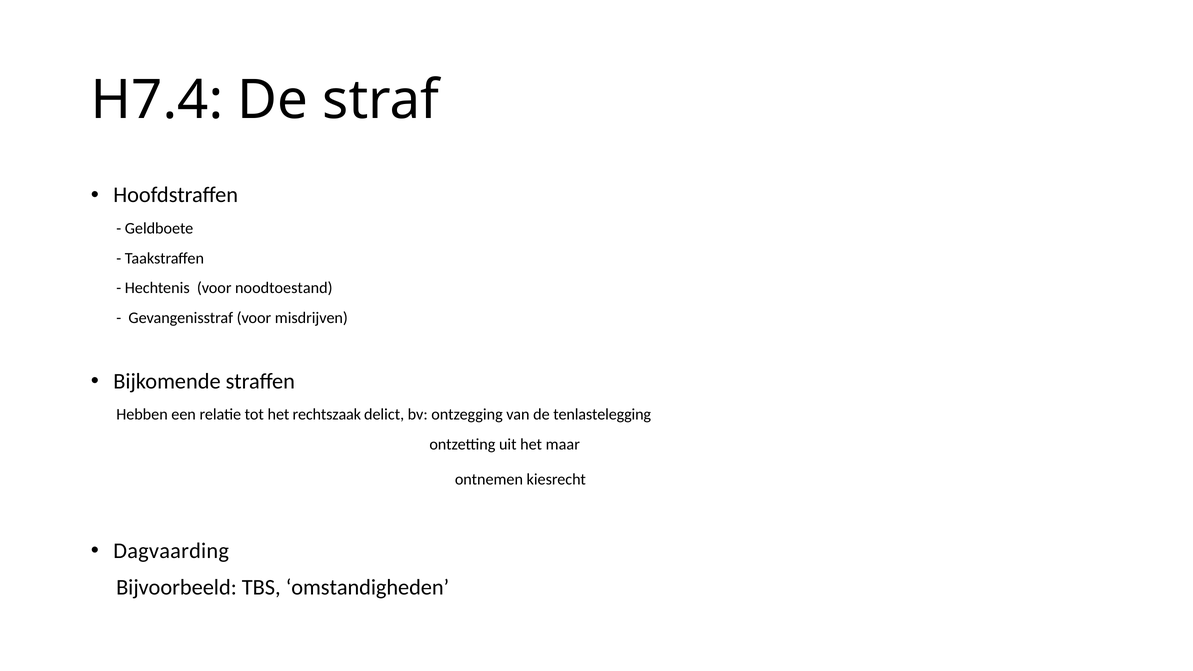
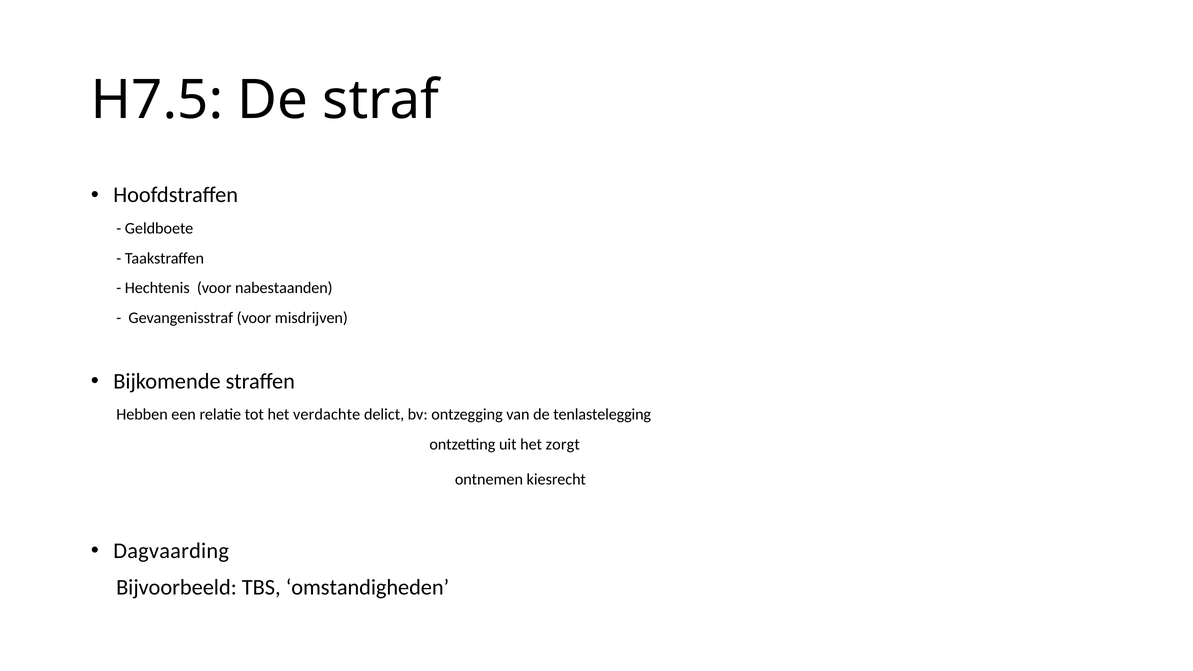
H7.4: H7.4 -> H7.5 (157, 100)
noodtoestand: noodtoestand -> nabestaanden (284, 288)
rechtszaak: rechtszaak -> verdachte (327, 414)
maar: maar -> zorgt (563, 444)
